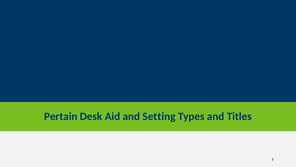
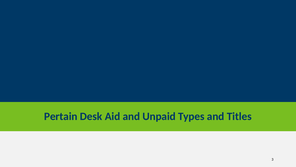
Setting: Setting -> Unpaid (159, 116)
